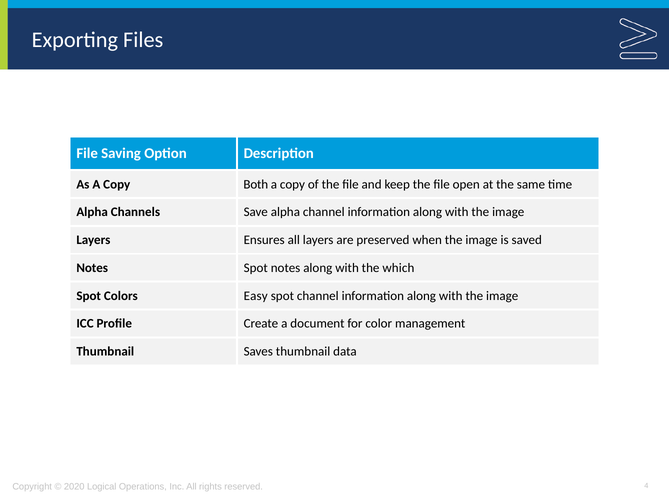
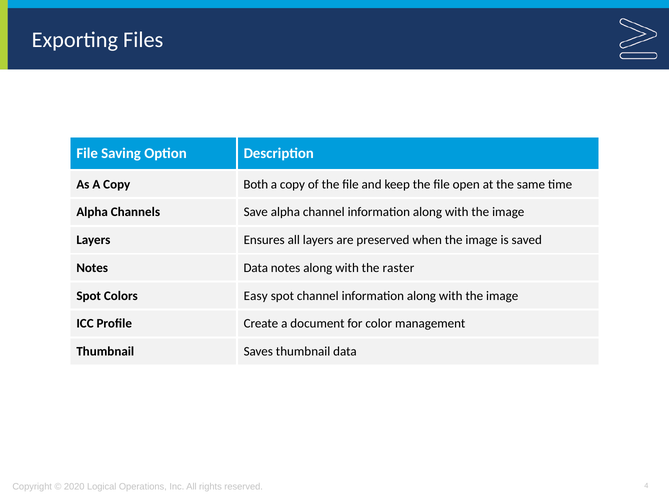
Notes Spot: Spot -> Data (256, 268)
which: which -> raster (398, 268)
